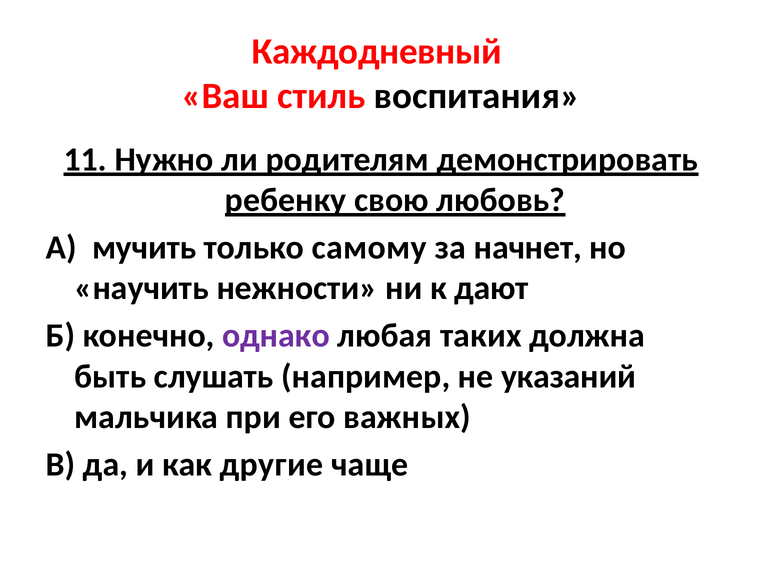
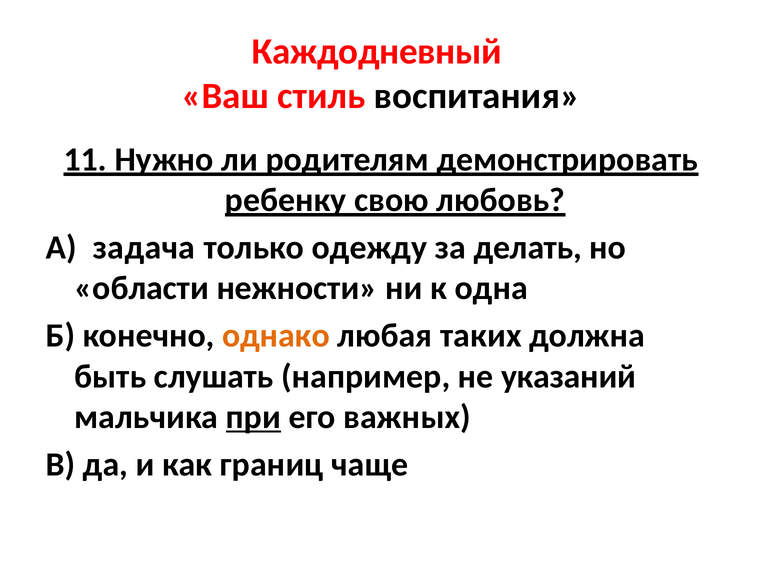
мучить: мучить -> задача (144, 248)
самому: самому -> одежду (369, 248)
начнет: начнет -> делать (528, 248)
научить: научить -> области (142, 289)
дают: дают -> одна (491, 289)
однако colour: purple -> orange (276, 336)
при underline: none -> present (253, 417)
другие: другие -> границ (272, 465)
